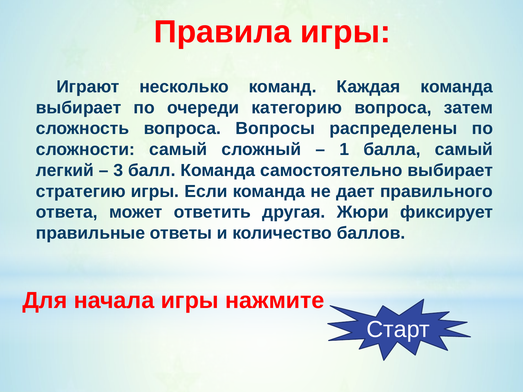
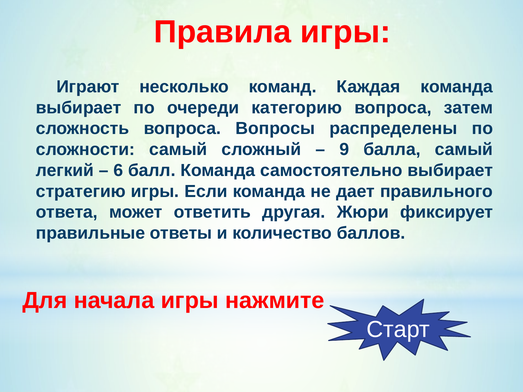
1: 1 -> 9 (344, 150)
3: 3 -> 6 (118, 170)
